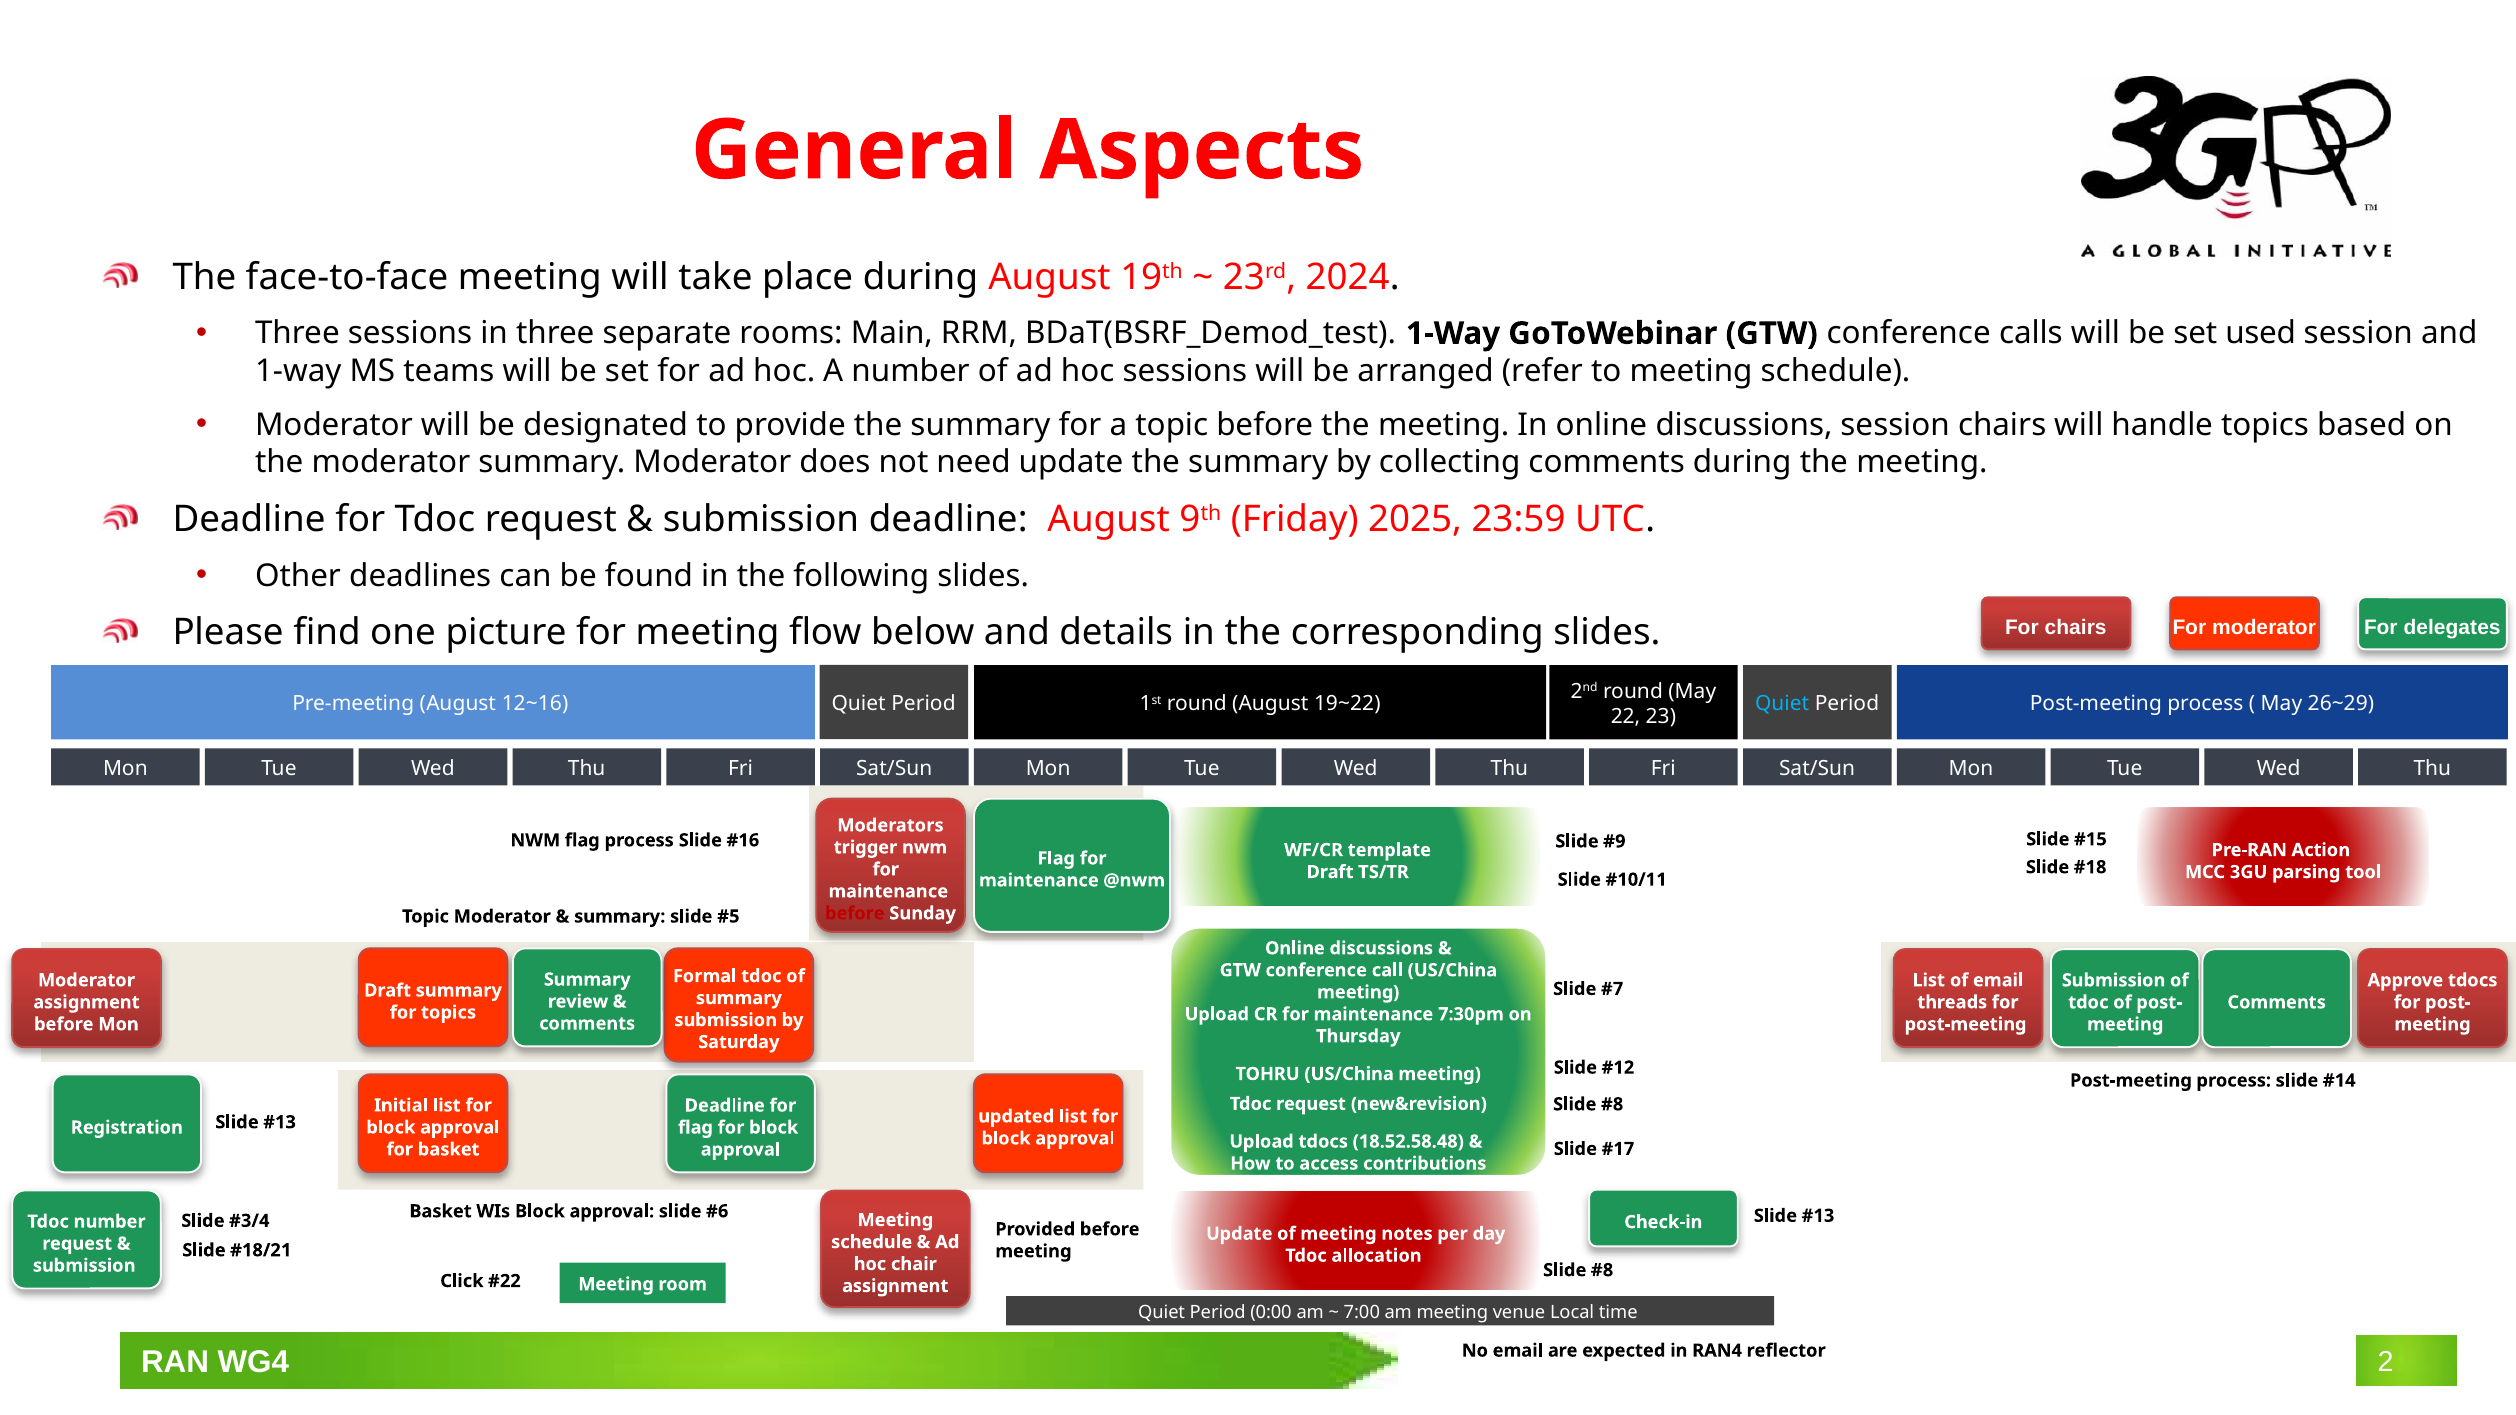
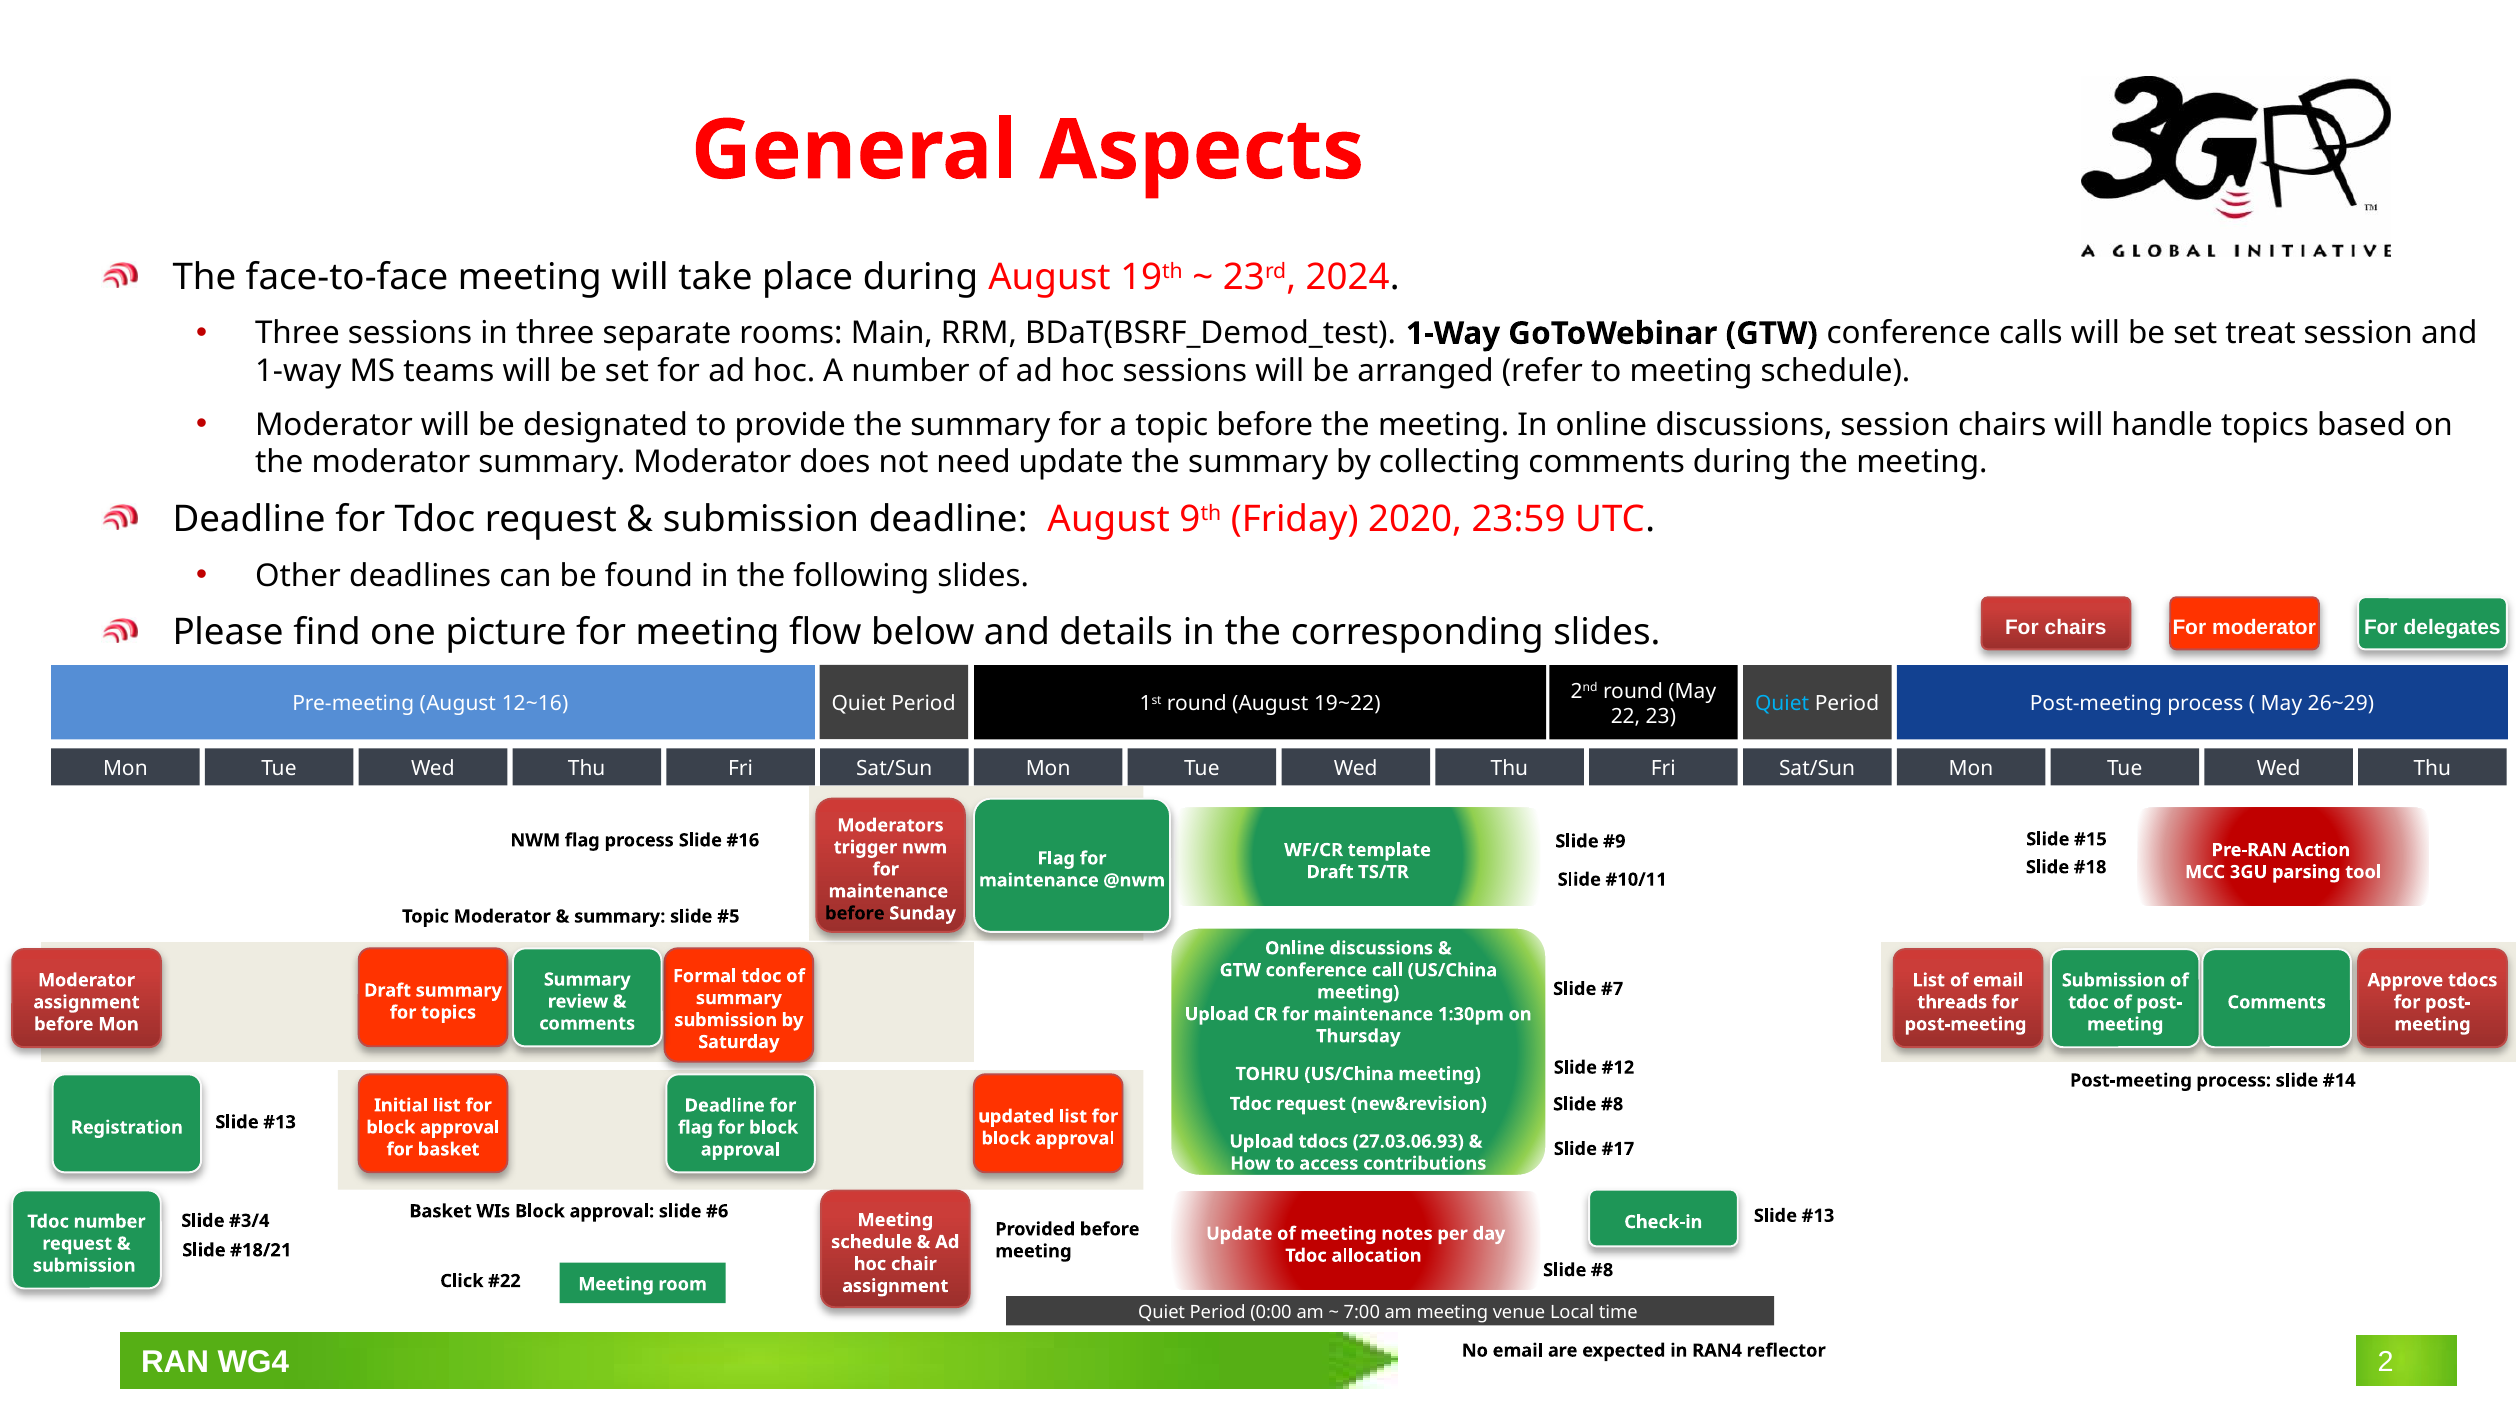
used: used -> treat (2261, 334)
2025: 2025 -> 2020 (1415, 520)
before colour: red -> black (855, 914)
7:30pm: 7:30pm -> 1:30pm (1471, 1014)
18.52.58.48: 18.52.58.48 -> 27.03.06.93 (1408, 1142)
